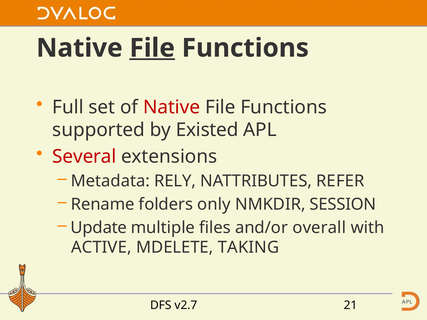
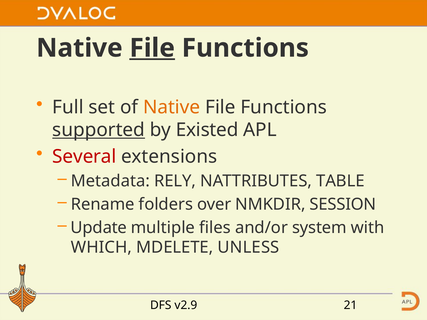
Native colour: red -> orange (172, 107)
supported underline: none -> present (99, 130)
REFER: REFER -> TABLE (340, 181)
only: only -> over (214, 204)
overall: overall -> system (319, 228)
ACTIVE: ACTIVE -> WHICH (101, 248)
TAKING: TAKING -> UNLESS (249, 248)
v2.7: v2.7 -> v2.9 (186, 305)
